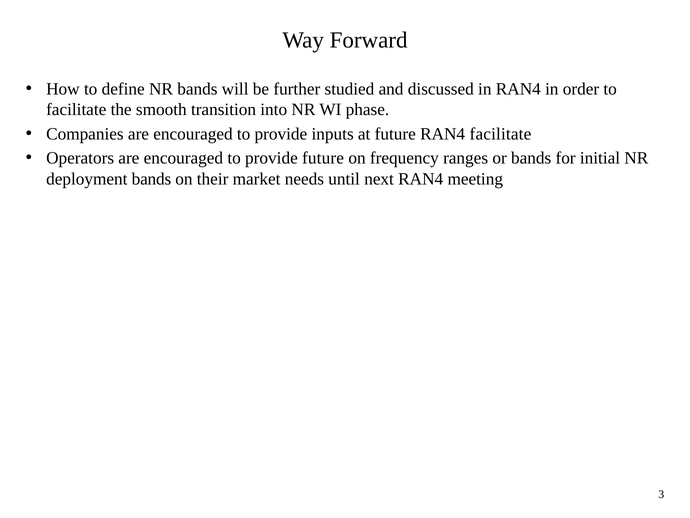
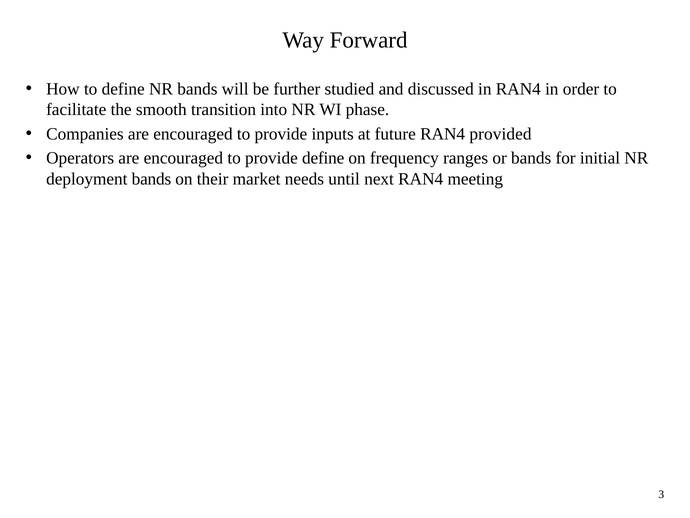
RAN4 facilitate: facilitate -> provided (500, 134)
provide future: future -> define (323, 158)
